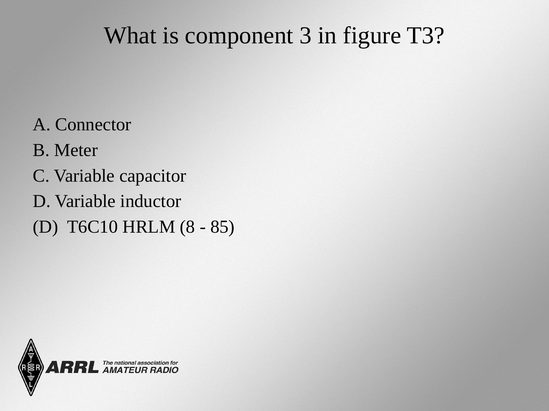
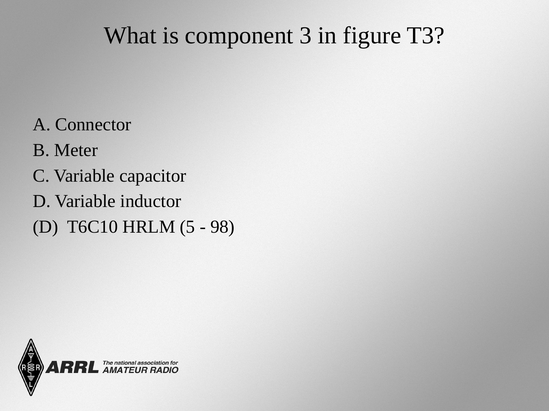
8: 8 -> 5 (188, 227)
85: 85 -> 98 (223, 227)
